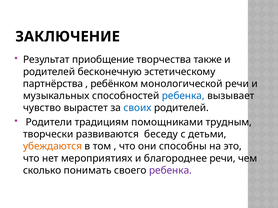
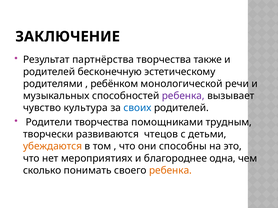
приобщение: приобщение -> партнёрства (103, 60)
партнёрства: партнёрства -> родителями (53, 84)
ребенка colour: blue -> purple (183, 96)
вырастет: вырастет -> культура (86, 108)
Родители традициям: традициям -> творчества (102, 122)
беседу: беседу -> чтецов (161, 135)
благороднее речи: речи -> одна (223, 159)
ребенка colour: purple -> orange (170, 171)
